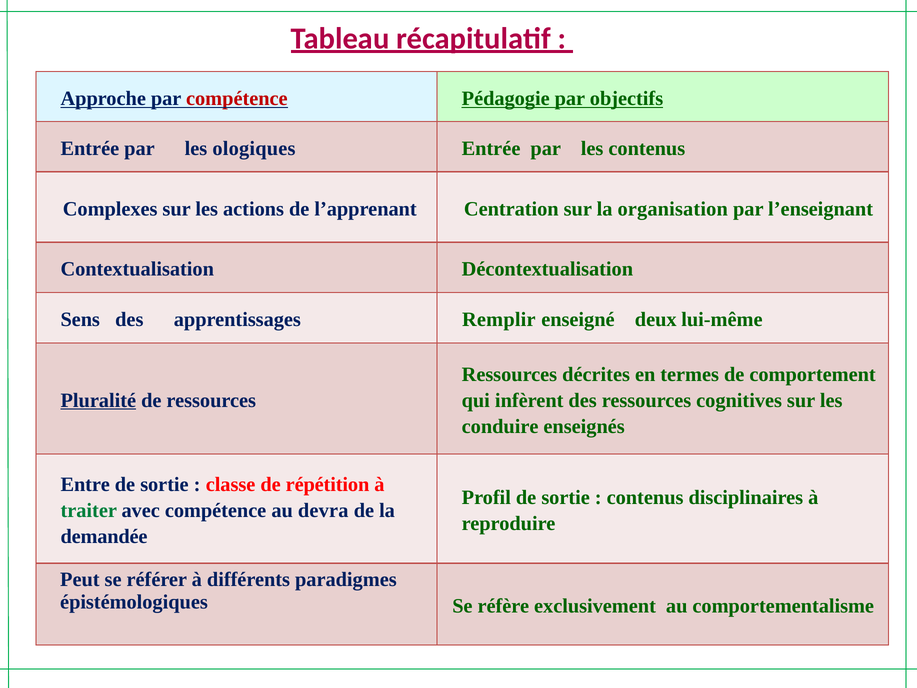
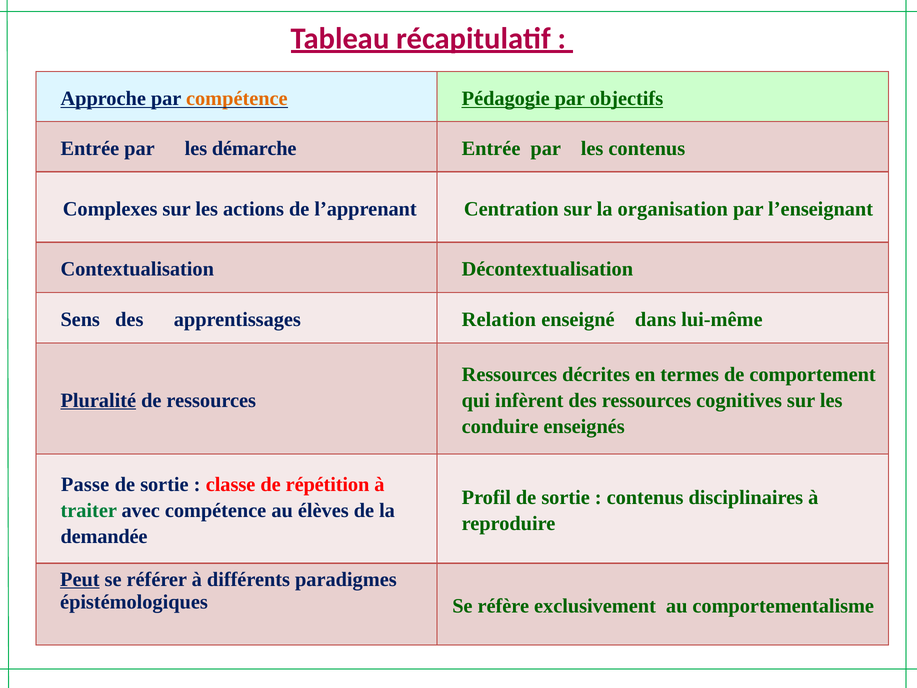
compétence colour: red -> orange (237, 98)
ologiques: ologiques -> démarche (254, 148)
Remplir: Remplir -> Relation (499, 320)
deux: deux -> dans (656, 320)
Entre: Entre -> Passe (85, 484)
devra: devra -> élèves (323, 510)
Peut underline: none -> present (80, 579)
